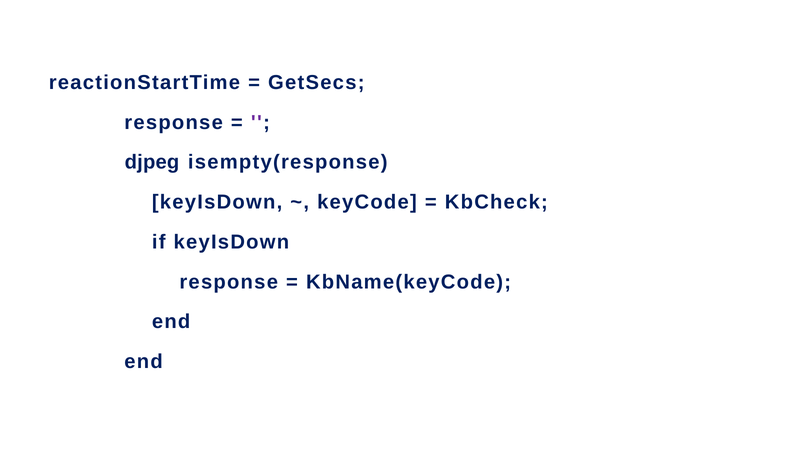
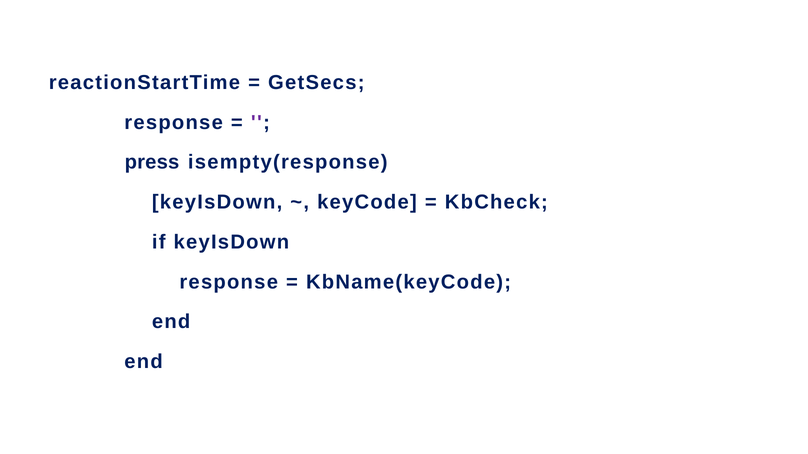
djpeg: djpeg -> press (152, 162)
